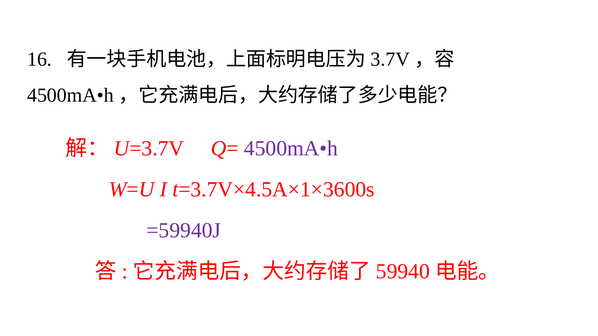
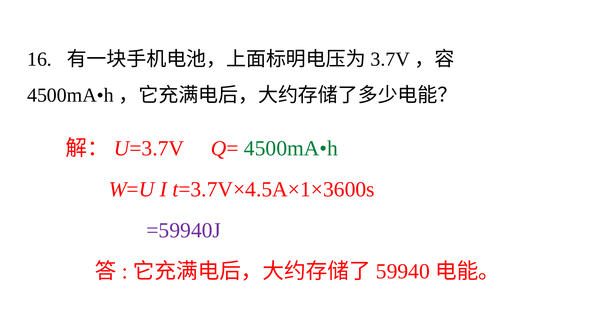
4500mA•h colour: purple -> green (291, 149)
